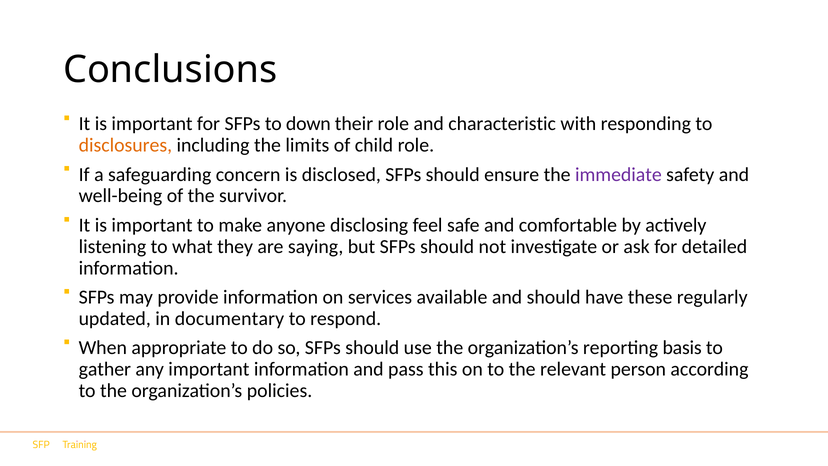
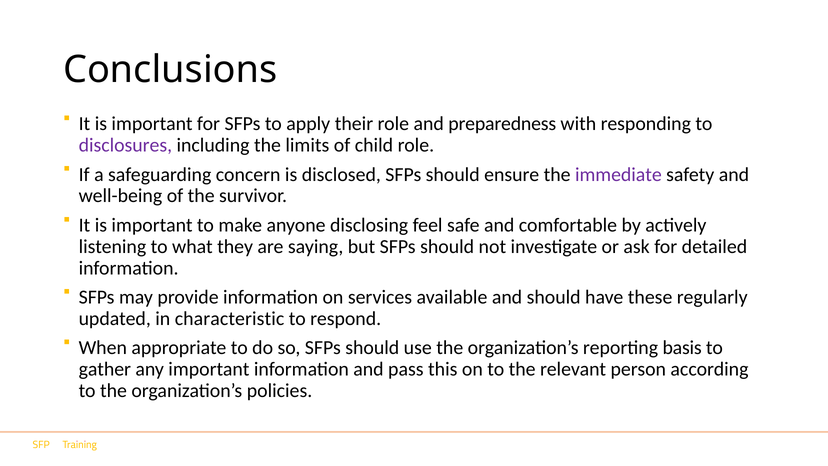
down: down -> apply (308, 124)
characteristic: characteristic -> preparedness (502, 124)
disclosures colour: orange -> purple (125, 145)
documentary: documentary -> characteristic (230, 318)
